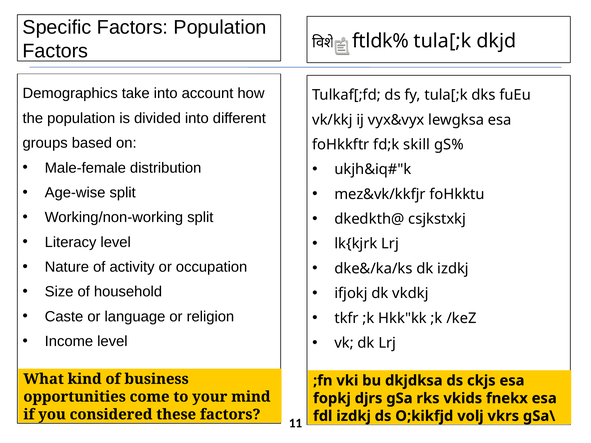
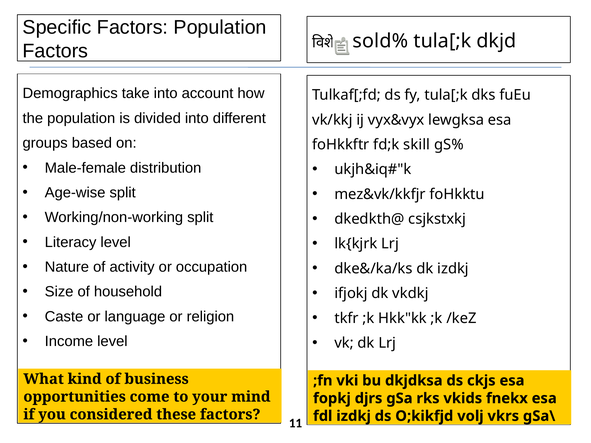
ftldk%: ftldk% -> sold% (380, 41)
